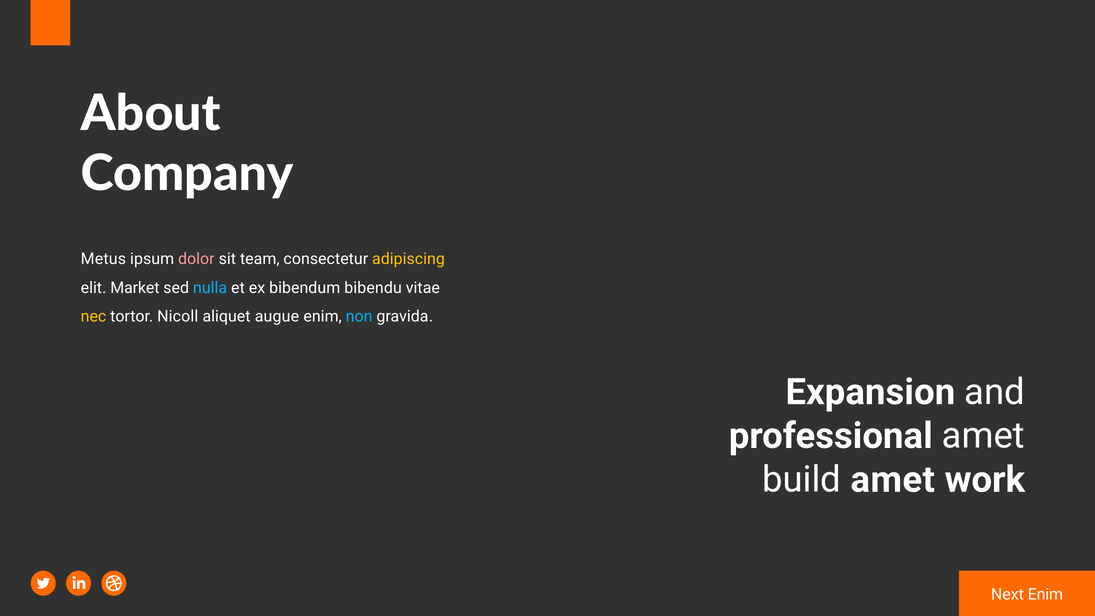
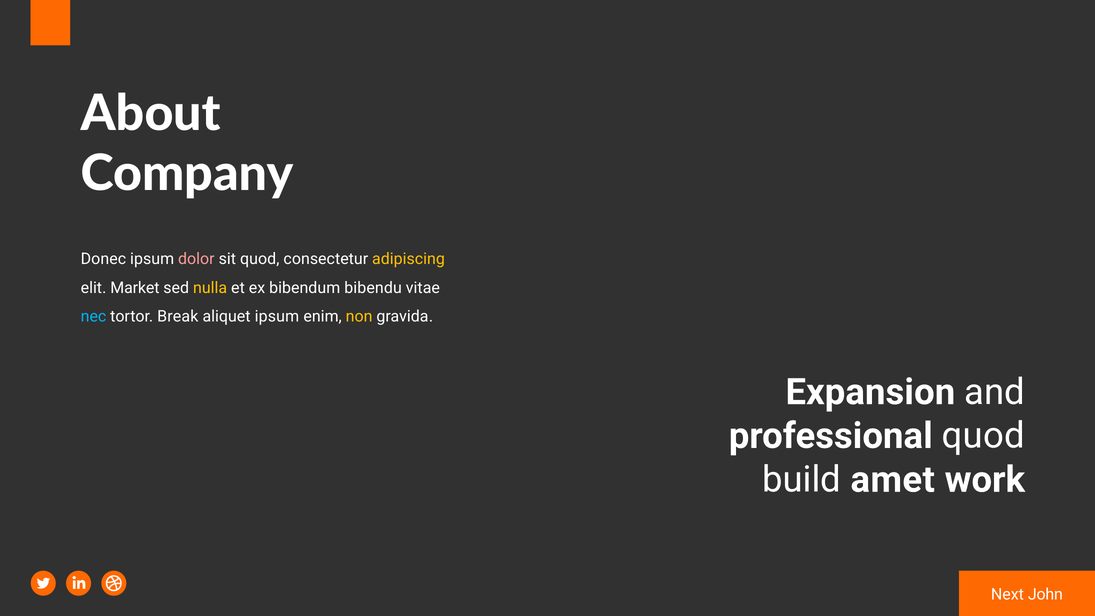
Metus: Metus -> Donec (103, 259)
sit team: team -> quod (260, 259)
nulla colour: light blue -> yellow (210, 288)
nec colour: yellow -> light blue (94, 317)
Nicoll: Nicoll -> Break (178, 317)
aliquet augue: augue -> ipsum (277, 317)
non colour: light blue -> yellow (359, 317)
professional amet: amet -> quod (983, 436)
Next Enim: Enim -> John (1045, 594)
